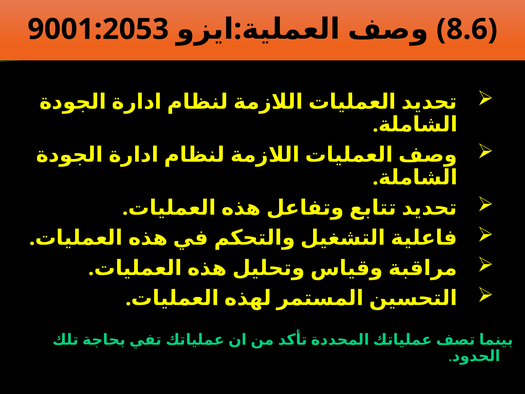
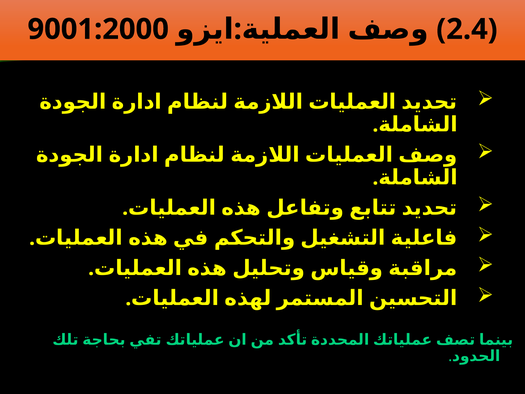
9001:2053: 9001:2053 -> 9001:2000 (98, 29)
8.6: 8.6 -> 2.4 (467, 29)
